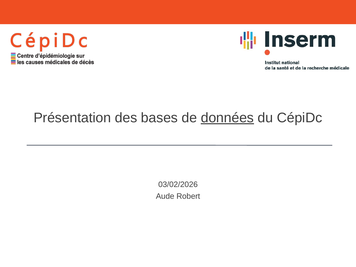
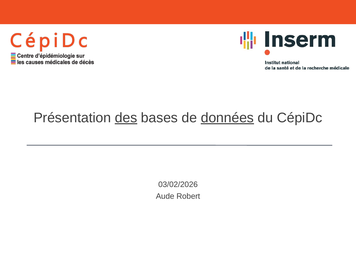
des underline: none -> present (126, 118)
